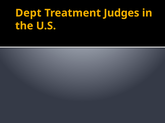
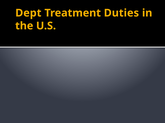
Judges: Judges -> Duties (121, 13)
